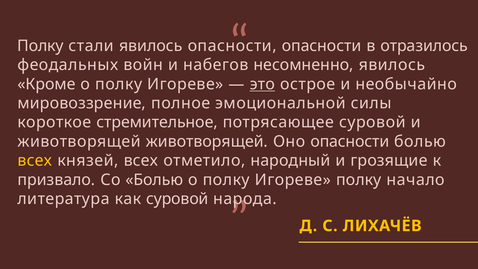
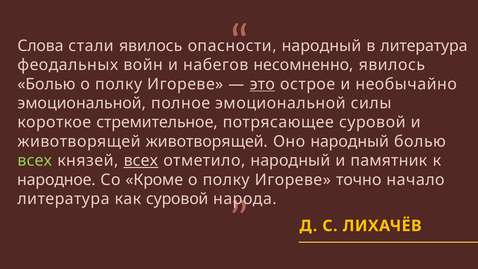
Полку: Полку -> Слова (41, 46)
опасности опасности: опасности -> народный (321, 46)
в отразилось: отразилось -> литература (424, 46)
Кроме: Кроме -> Болью (46, 84)
мировоззрение: мировоззрение -> эмоциональной (82, 103)
Оно опасности: опасности -> народный (350, 142)
всех colour: yellow -> light green (35, 161)
всех underline: none -> present (141, 161)
грозящие: грозящие -> памятник (389, 161)
призвало: призвало -> народное (56, 180)
Со Болью: Болью -> Кроме (154, 180)
Игореве полку: полку -> точно (359, 180)
